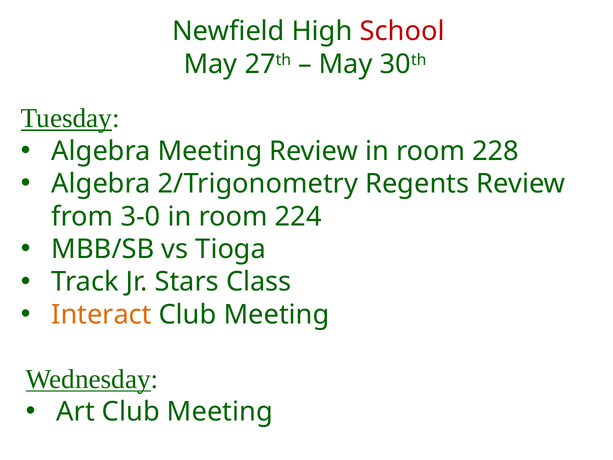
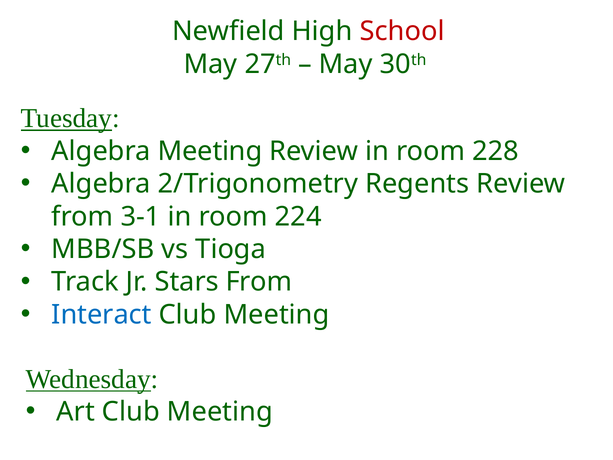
3-0: 3-0 -> 3-1 (141, 216)
Stars Class: Class -> From (259, 282)
Interact colour: orange -> blue (102, 315)
